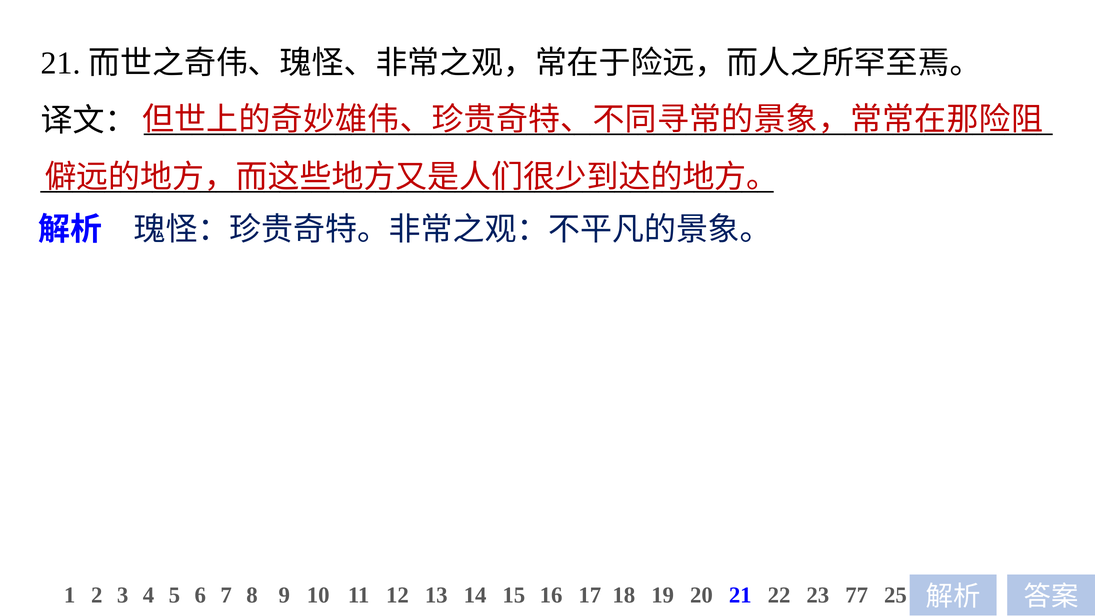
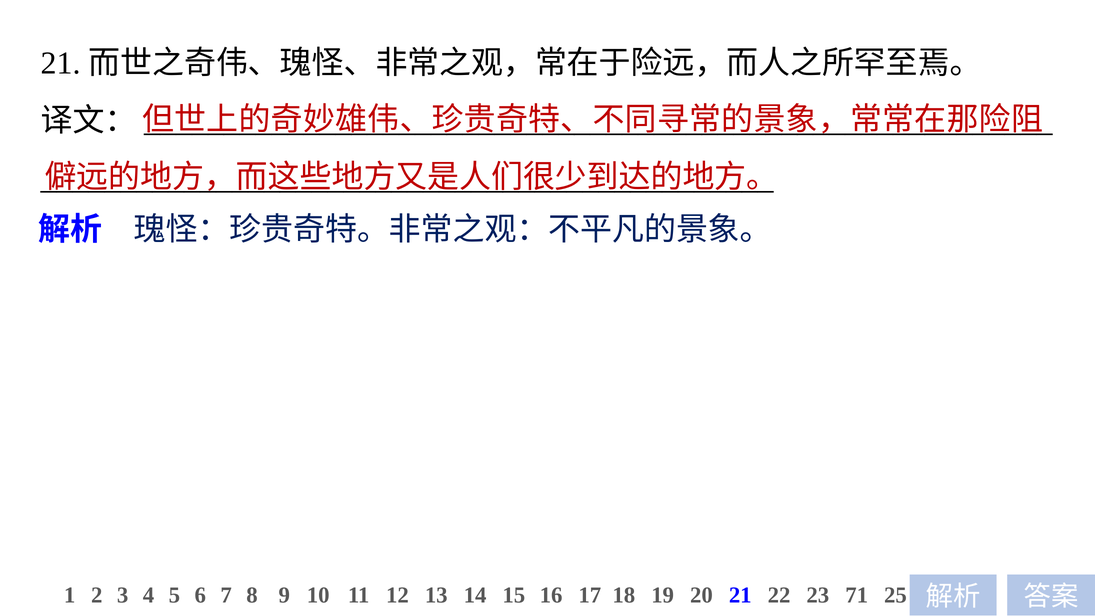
77: 77 -> 71 (857, 595)
